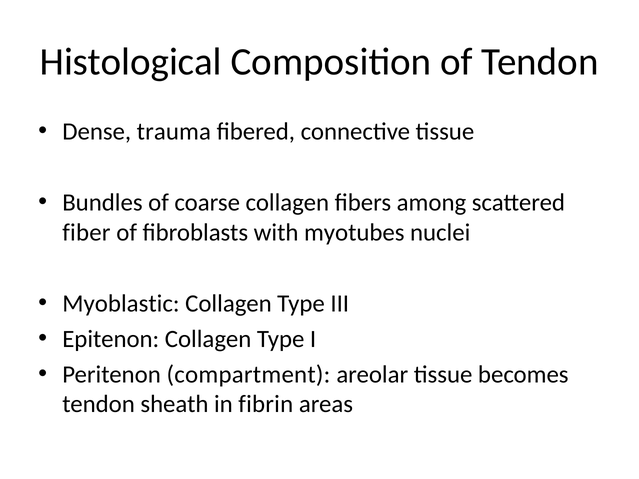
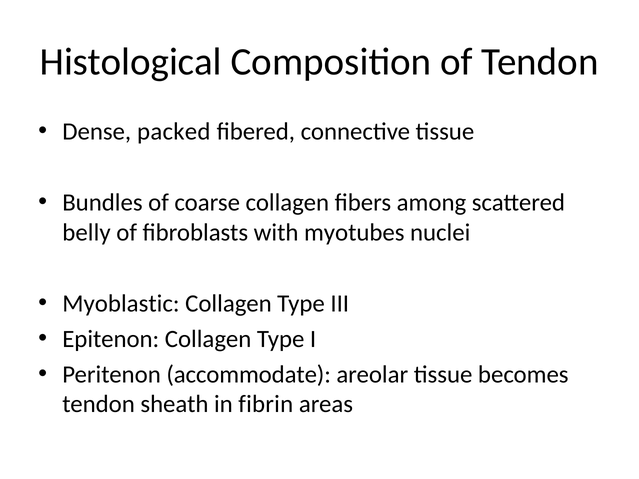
trauma: trauma -> packed (174, 132)
fiber: fiber -> belly (86, 233)
compartment: compartment -> accommodate (249, 375)
